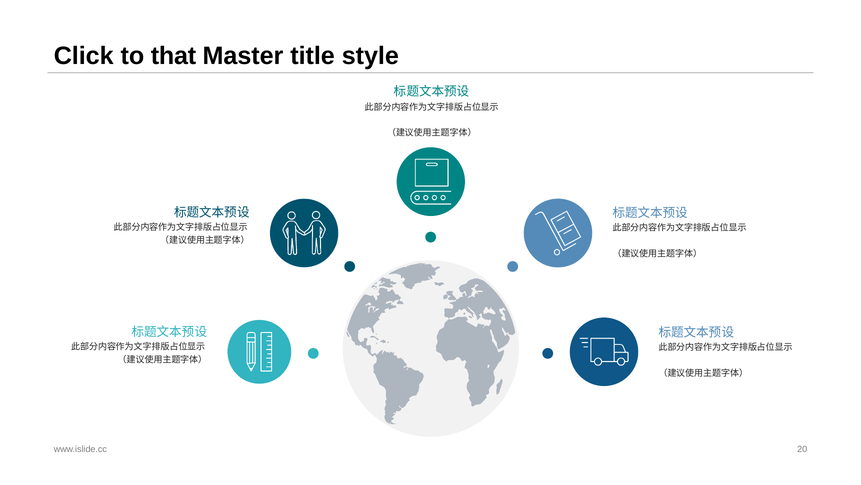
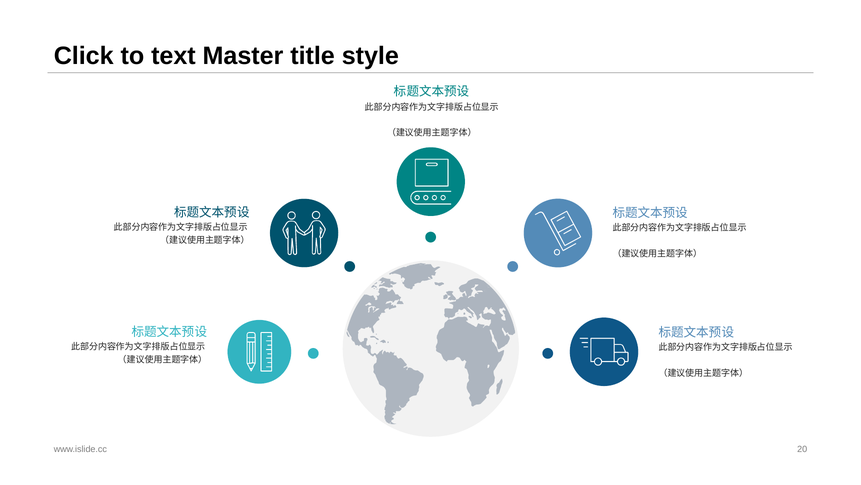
that: that -> text (173, 56)
